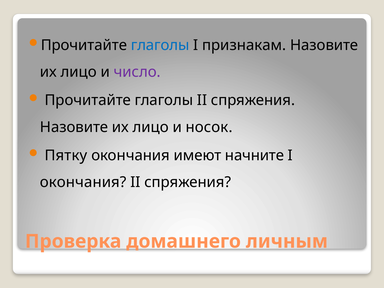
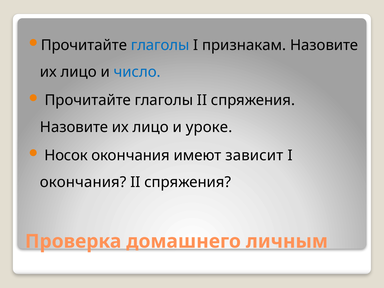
число colour: purple -> blue (137, 72)
носок: носок -> уроке (209, 127)
Пятку: Пятку -> Носок (66, 155)
начните: начните -> зависит (254, 155)
